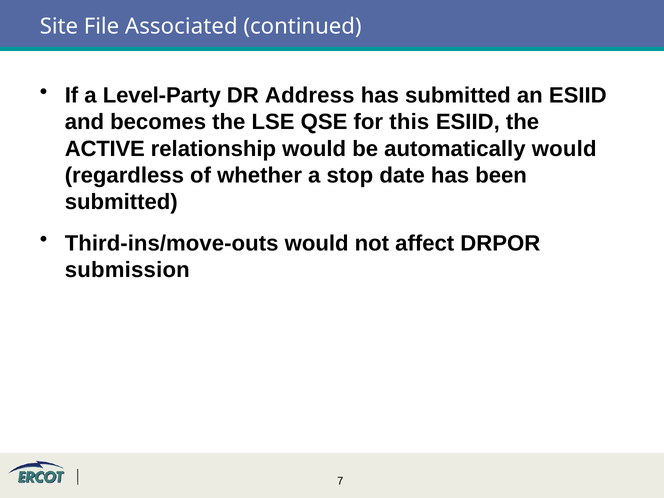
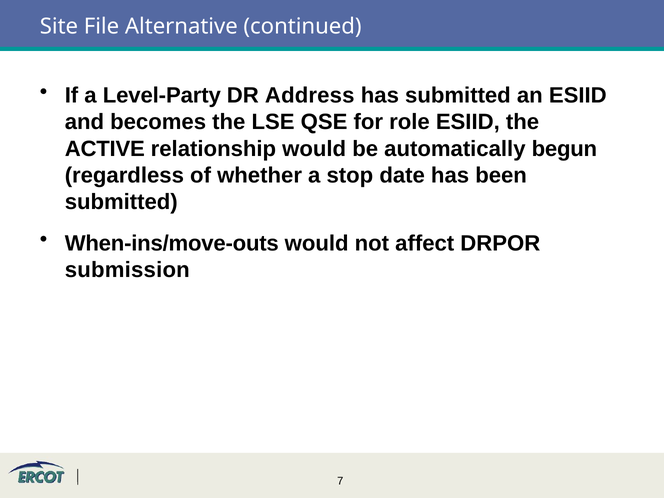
Associated: Associated -> Alternative (181, 26)
this: this -> role (409, 122)
automatically would: would -> begun (564, 149)
Third-ins/move-outs: Third-ins/move-outs -> When-ins/move-outs (172, 243)
